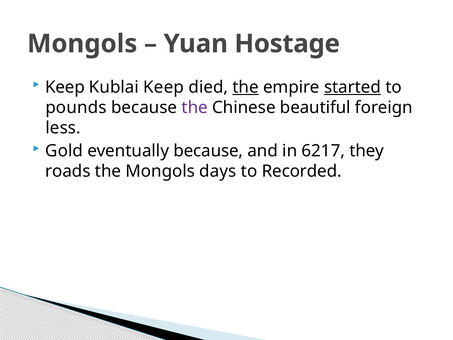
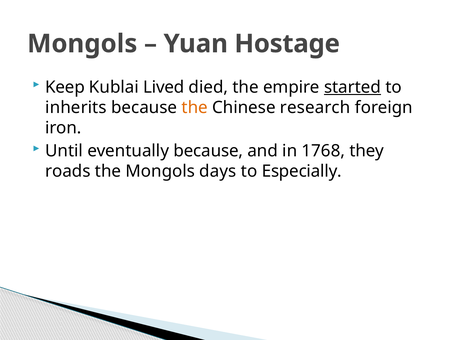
Kublai Keep: Keep -> Lived (164, 87)
the underline: present -> none (246, 87)
pounds: pounds -> inherits (76, 107)
the colour: purple -> orange (195, 107)
beautiful: beautiful -> research (315, 107)
less: less -> iron (63, 128)
Gold: Gold -> Until (64, 151)
6217: 6217 -> 1768 (323, 151)
Recorded: Recorded -> Especially (302, 171)
